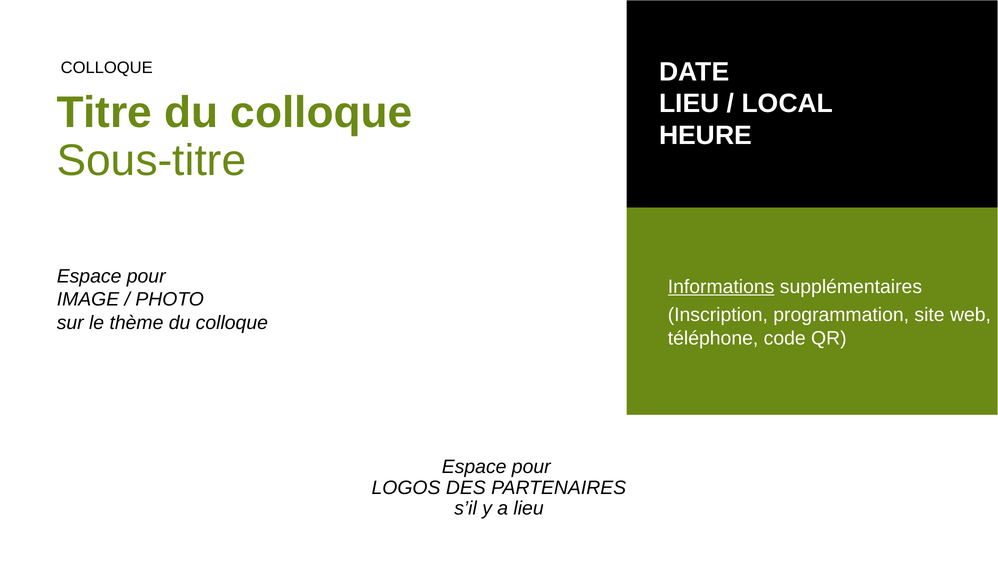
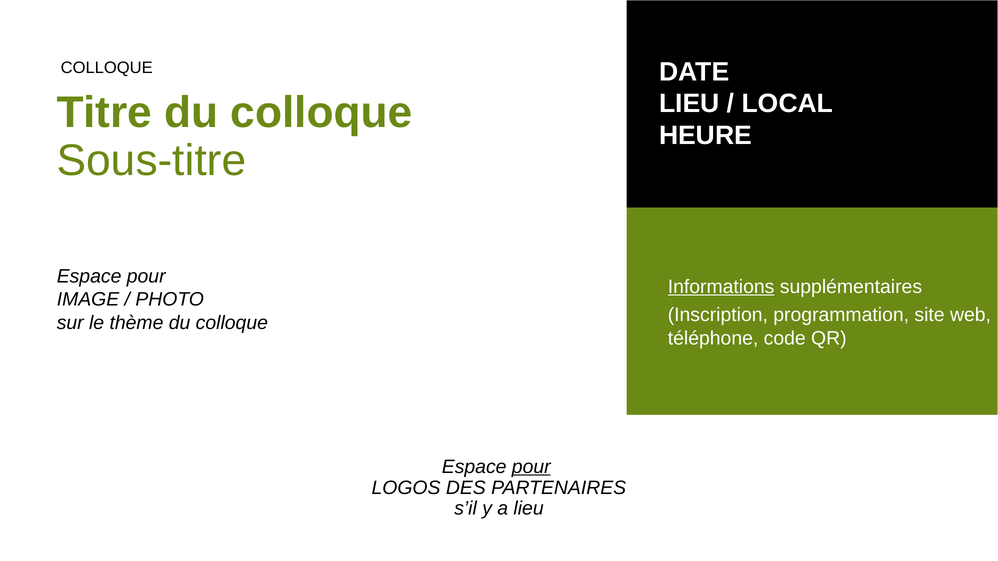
pour underline: none -> present (531, 467)
